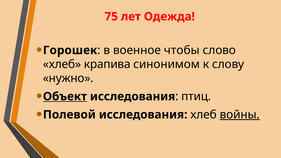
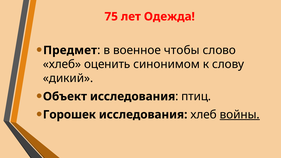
Горошек: Горошек -> Предмет (70, 50)
крапива: крапива -> оценить (107, 64)
нужно: нужно -> дикий (68, 78)
Объект underline: present -> none (65, 97)
Полевой: Полевой -> Горошек (69, 115)
